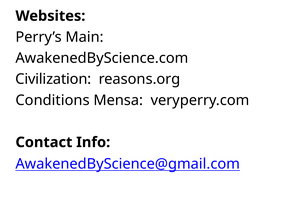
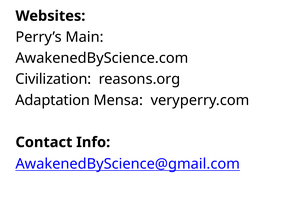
Conditions: Conditions -> Adaptation (53, 100)
